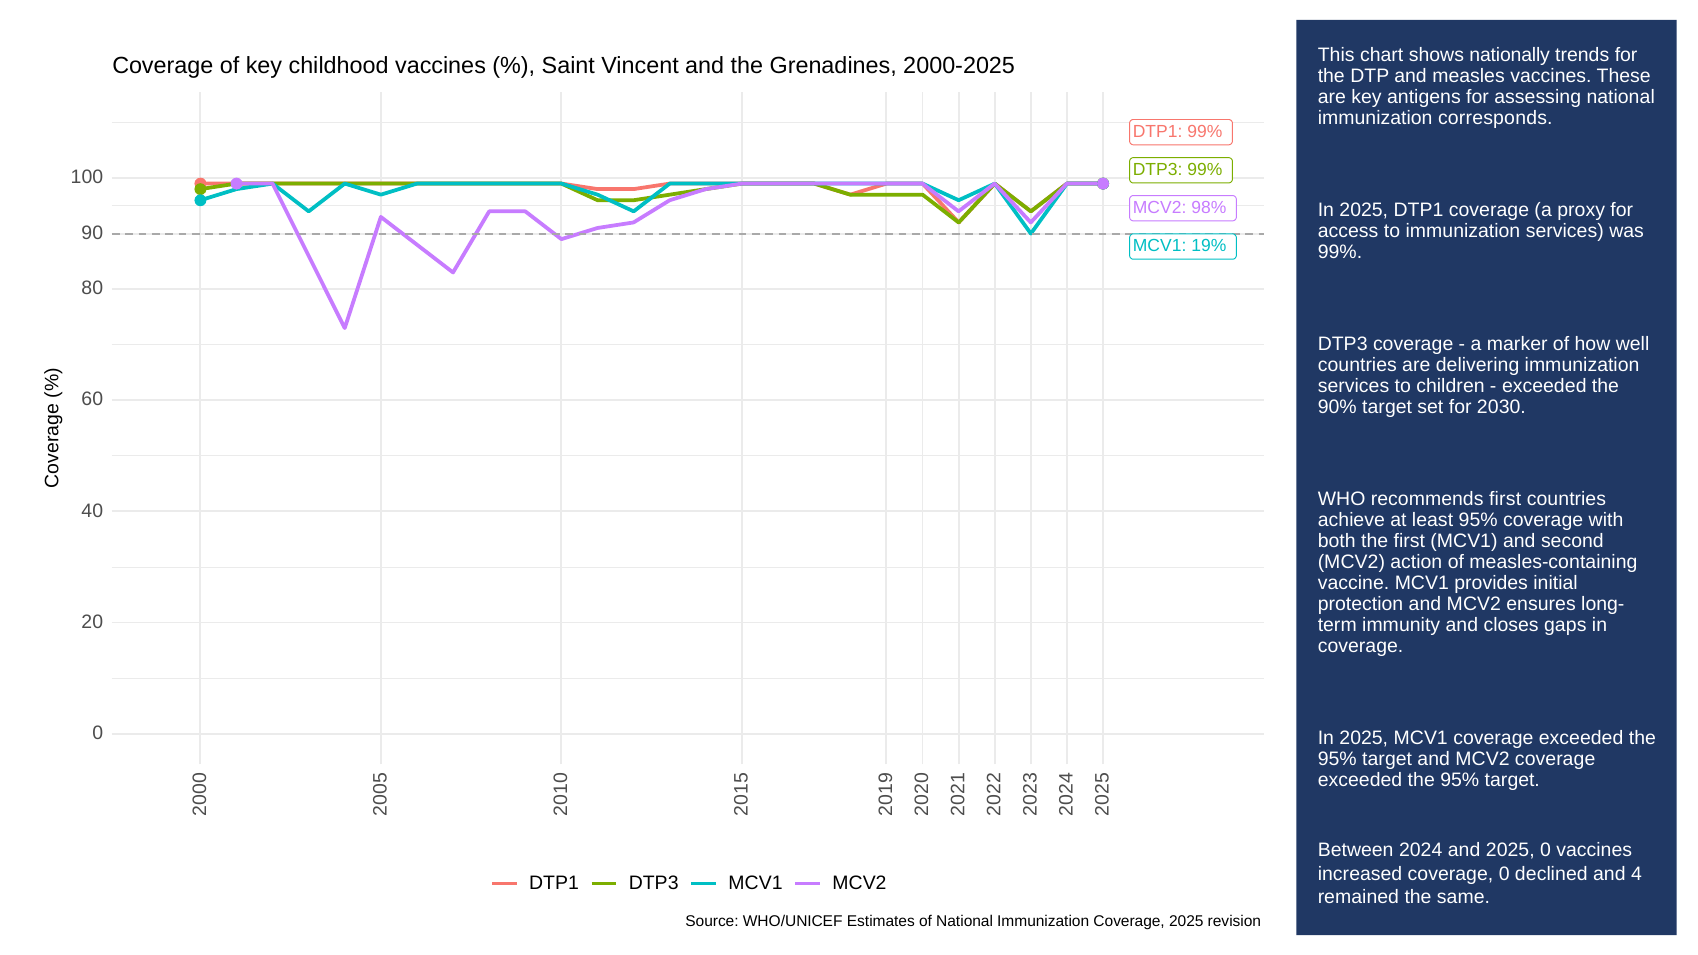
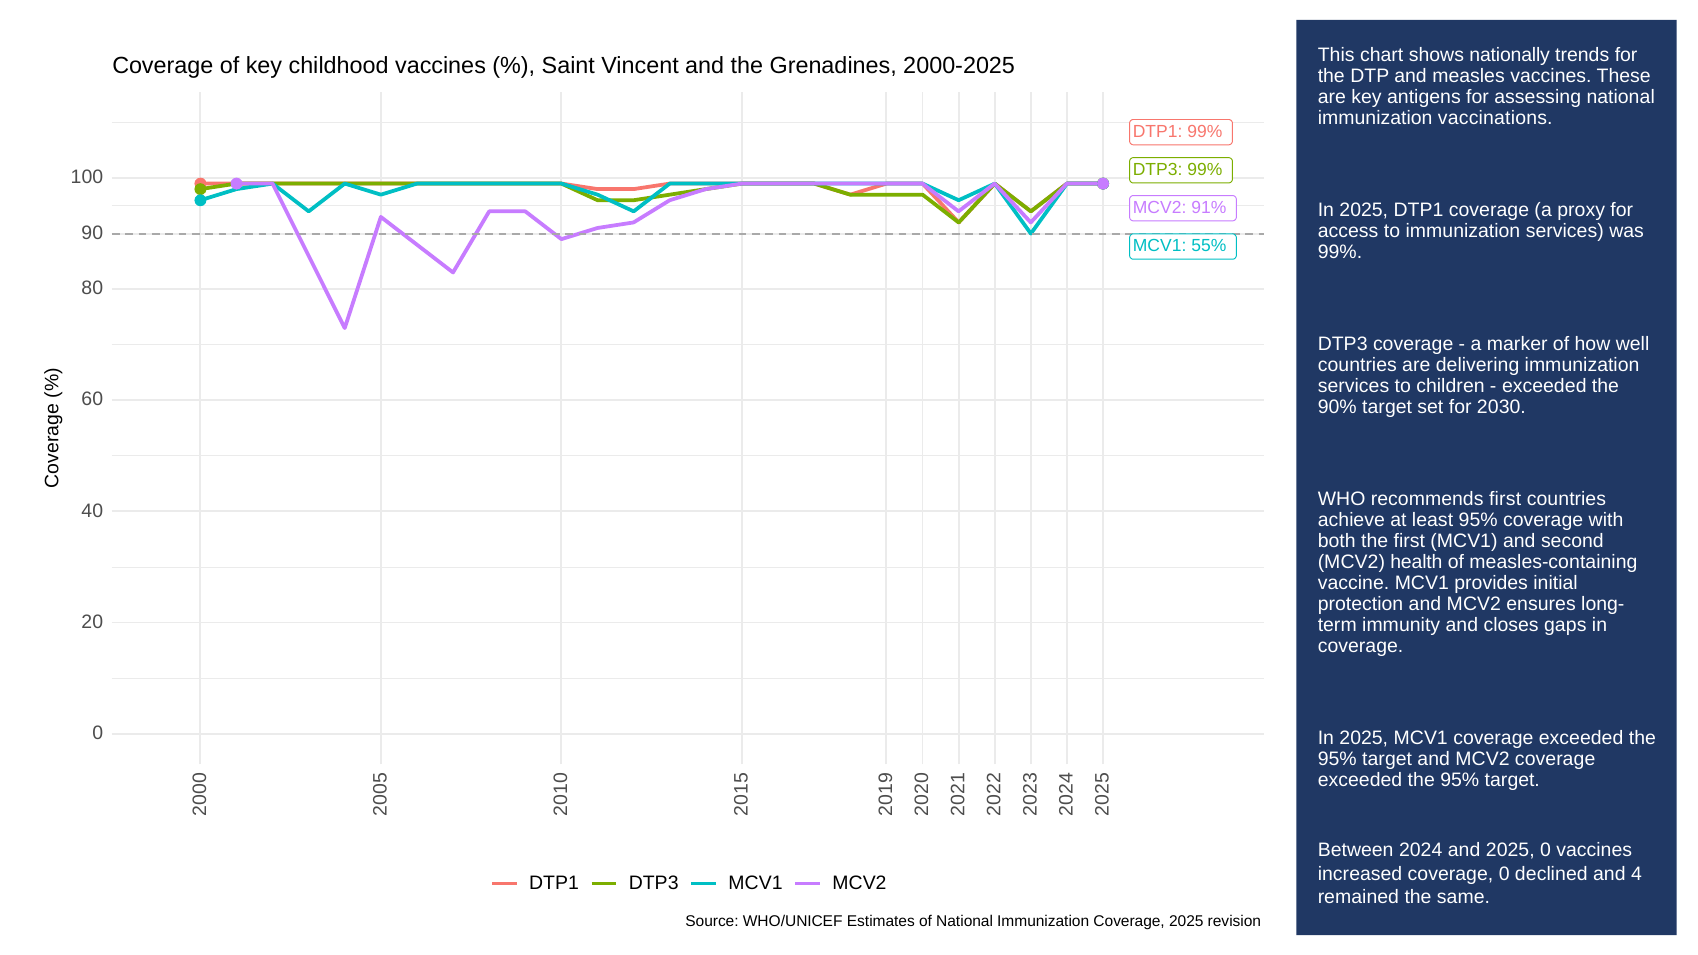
corresponds: corresponds -> vaccinations (1495, 118)
98%: 98% -> 91% (1209, 207)
19%: 19% -> 55% (1209, 246)
action: action -> health (1416, 562)
